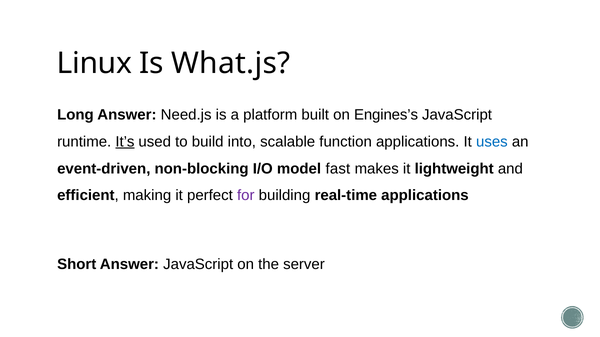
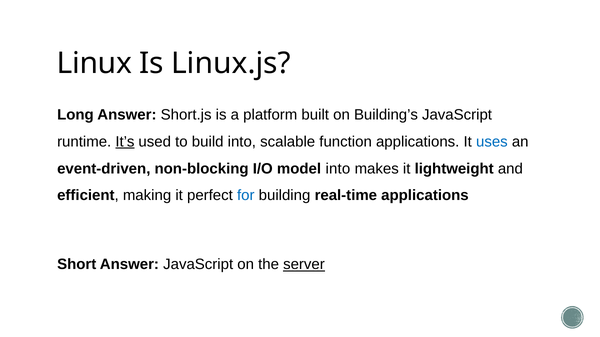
What.js: What.js -> Linux.js (231, 63)
Need.js: Need.js -> Short.js (186, 115)
Engines’s: Engines’s -> Building’s (386, 115)
model fast: fast -> into (338, 169)
for colour: purple -> blue (246, 196)
server underline: none -> present (304, 265)
